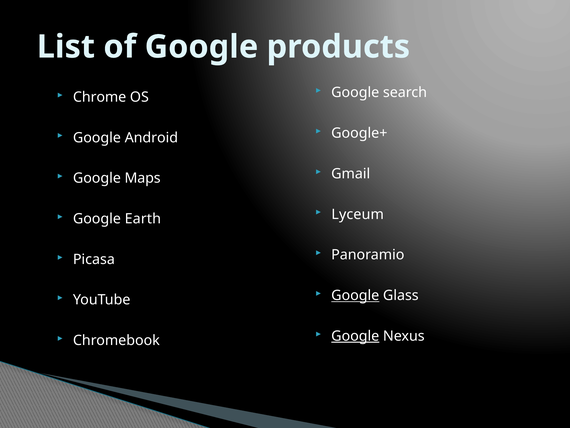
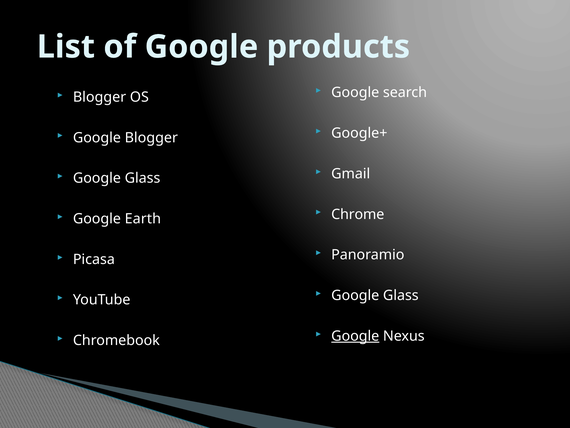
Chrome: Chrome -> Blogger (100, 97)
Google Android: Android -> Blogger (151, 137)
Maps: Maps -> Glass (143, 178)
Lyceum: Lyceum -> Chrome (358, 214)
Google underline: present -> none (355, 295)
